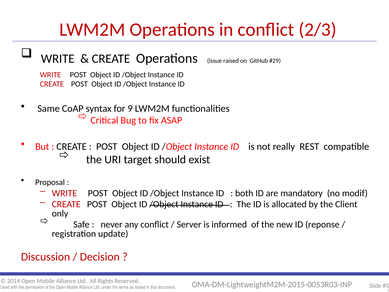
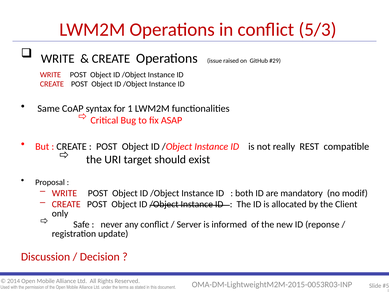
2/3: 2/3 -> 5/3 (318, 30)
9: 9 -> 1 (130, 109)
